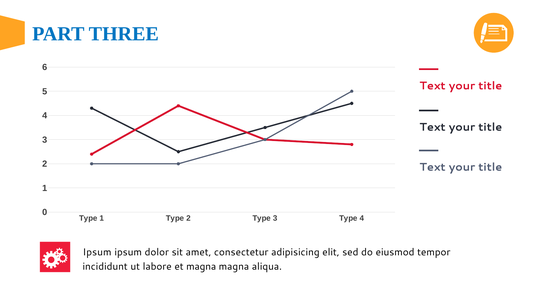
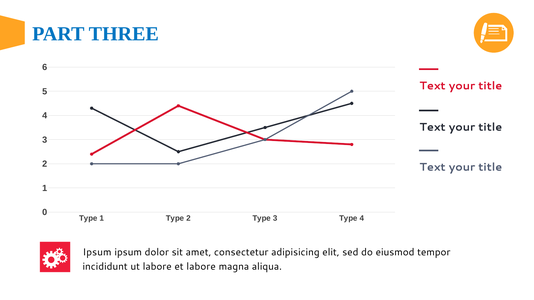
et magna: magna -> labore (201, 267)
